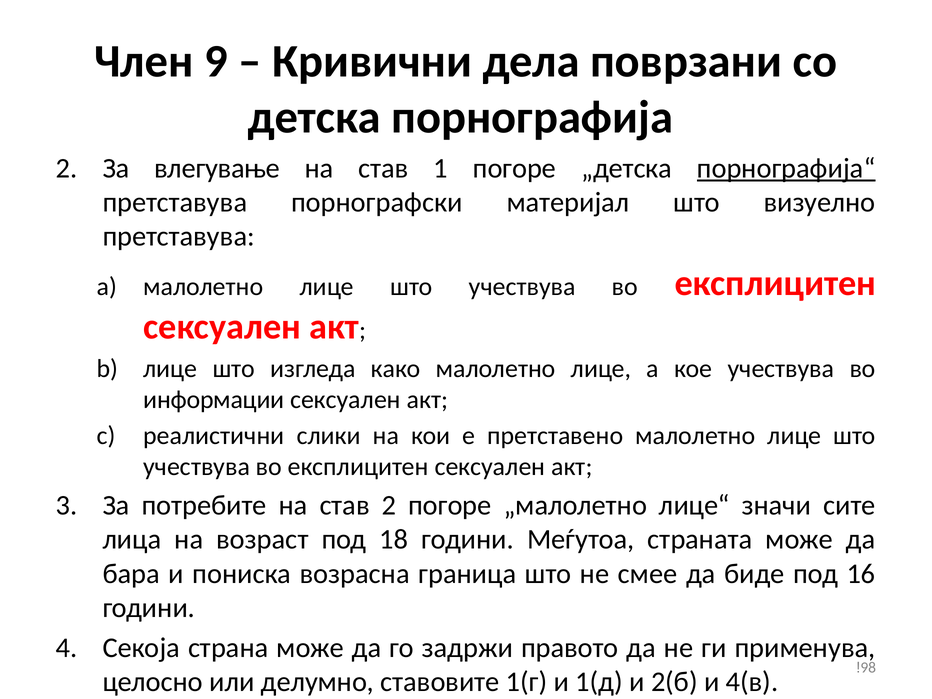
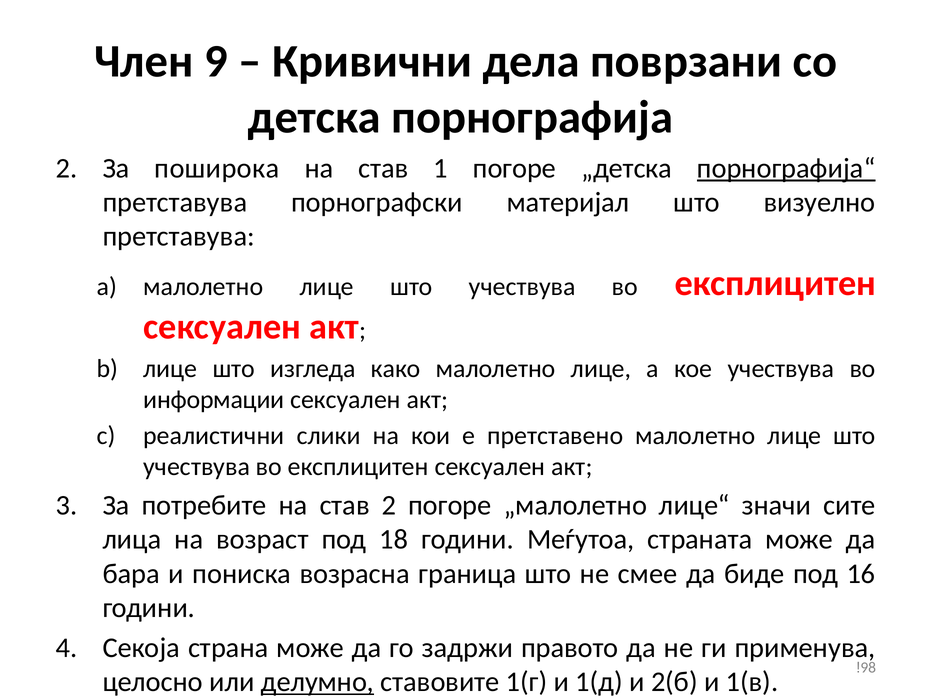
влегување: влегување -> поширока (217, 168)
делумно underline: none -> present (317, 682)
4(в: 4(в -> 1(в (752, 682)
